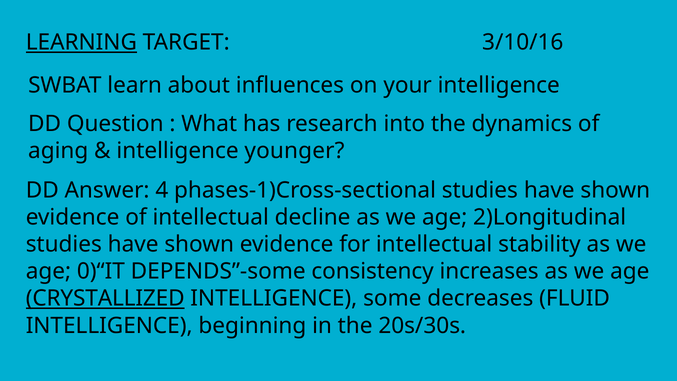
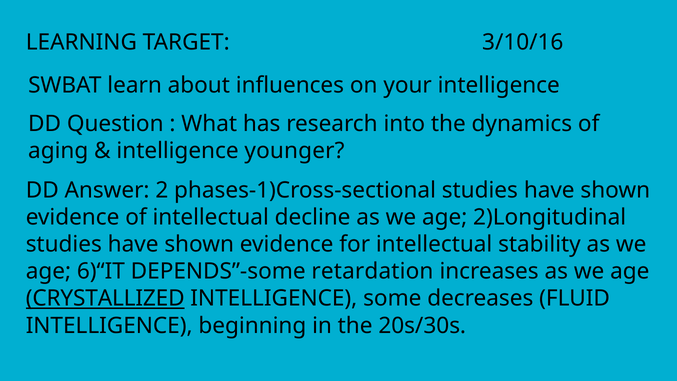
LEARNING underline: present -> none (81, 42)
4: 4 -> 2 (162, 190)
0)“IT: 0)“IT -> 6)“IT (101, 271)
consistency: consistency -> retardation (372, 271)
